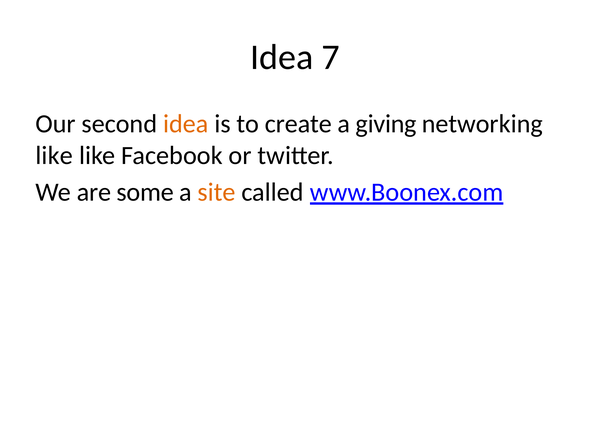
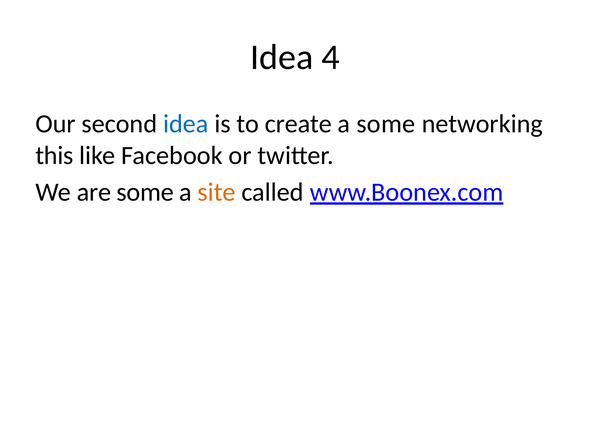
7: 7 -> 4 (331, 57)
idea colour: orange -> blue (186, 124)
a giving: giving -> some (386, 124)
like: like -> this (54, 155)
